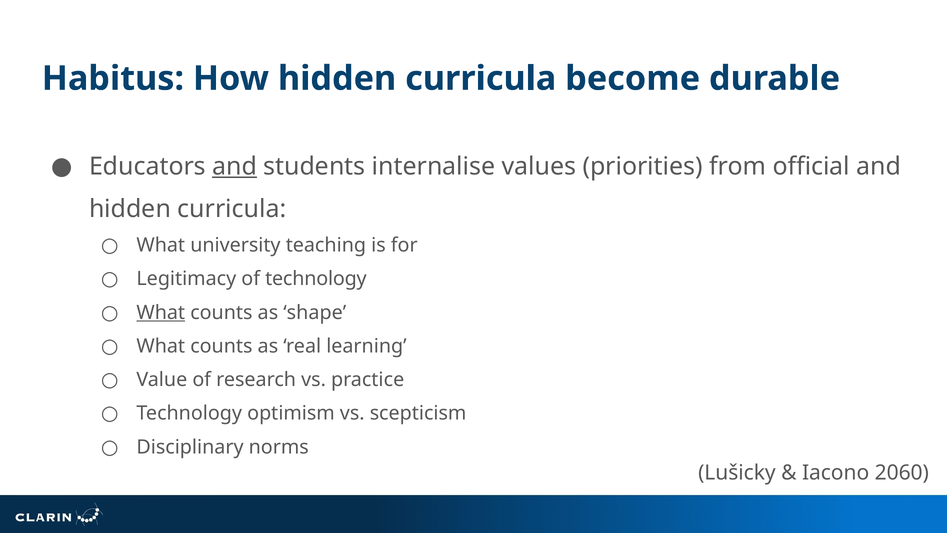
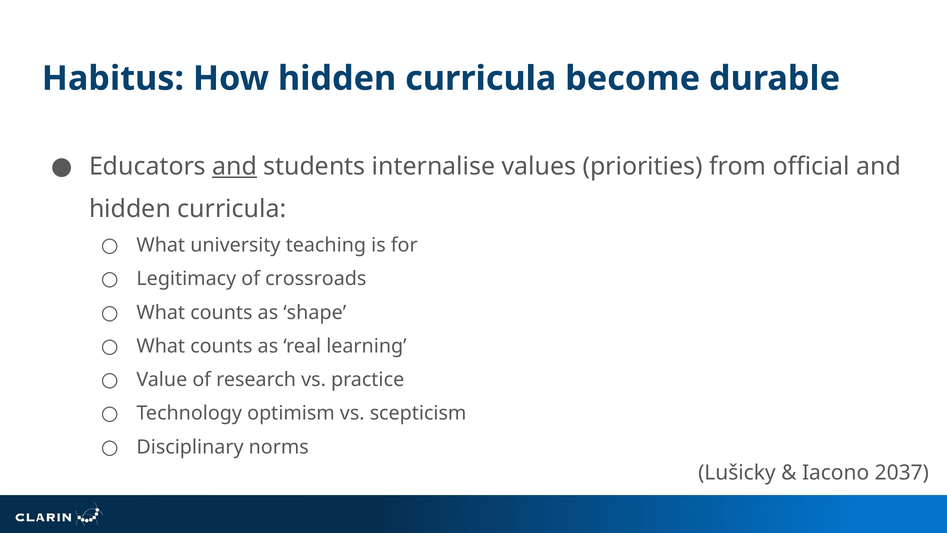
of technology: technology -> crossroads (316, 279)
What underline: present -> none (161, 312)
2060: 2060 -> 2037 (902, 473)
